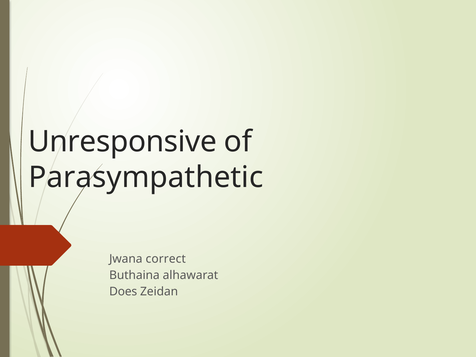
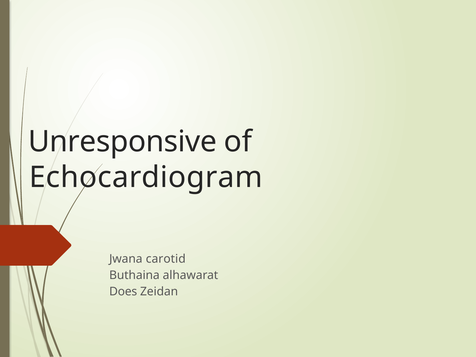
Parasympathetic: Parasympathetic -> Echocardiogram (146, 177)
correct: correct -> carotid (166, 259)
